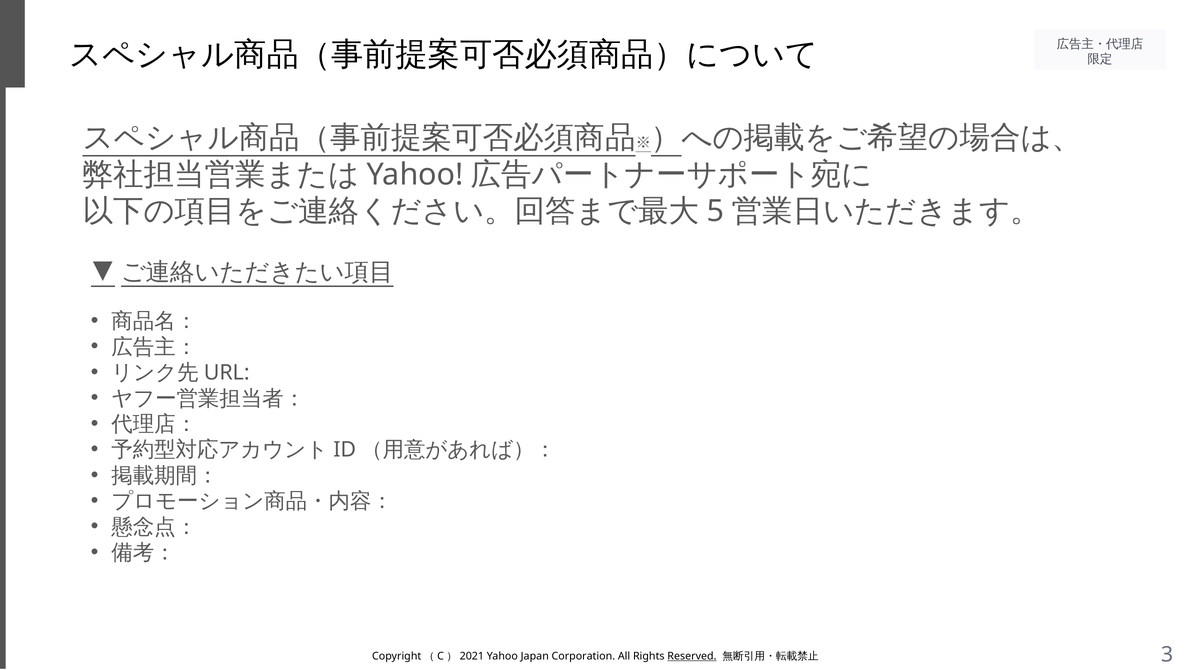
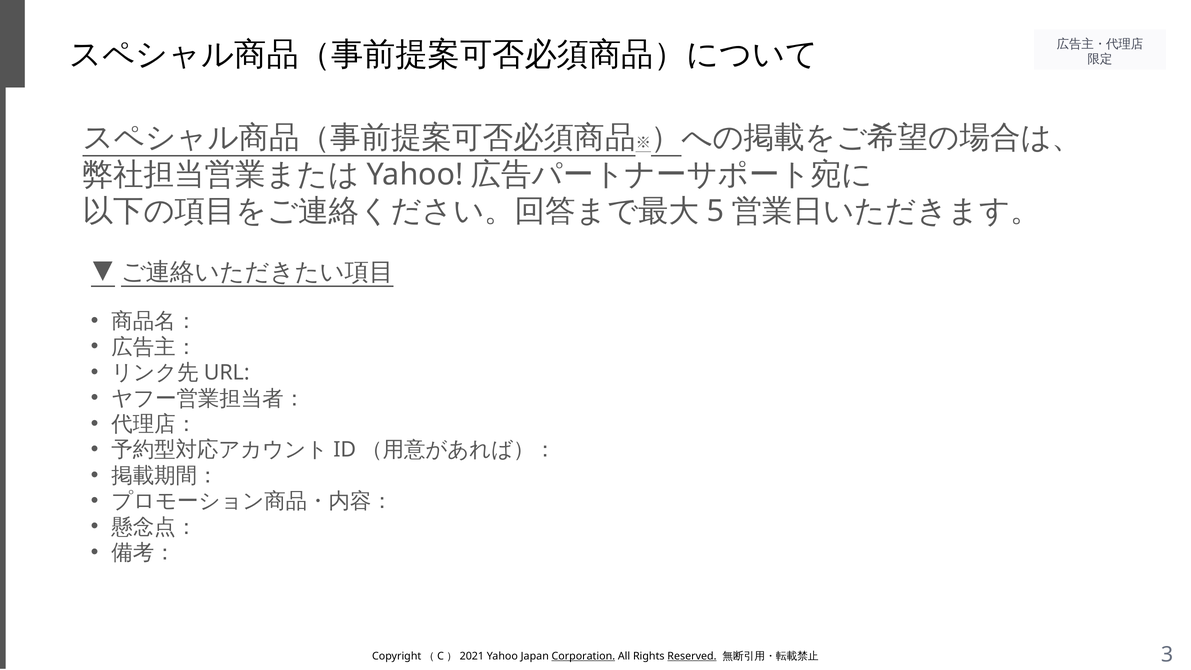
Corporation underline: none -> present (583, 656)
